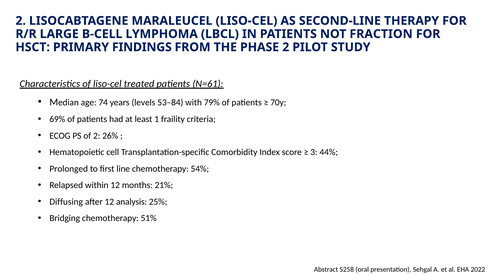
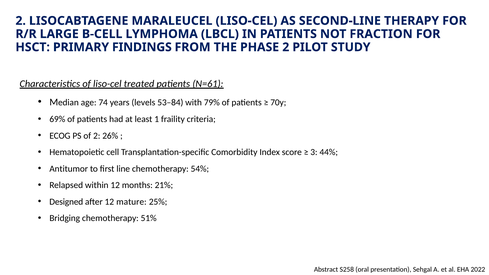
Prolonged: Prolonged -> Antitumor (69, 169)
Diffusing: Diffusing -> Designed (66, 202)
analysis: analysis -> mature (131, 202)
